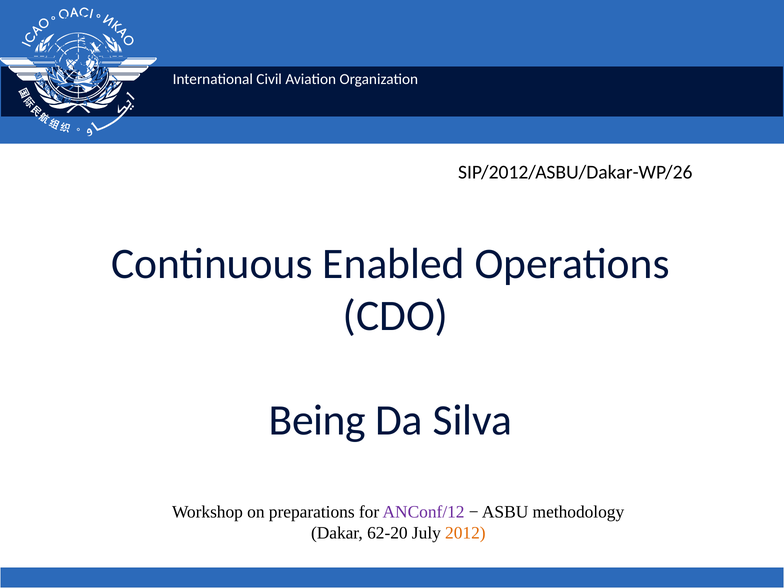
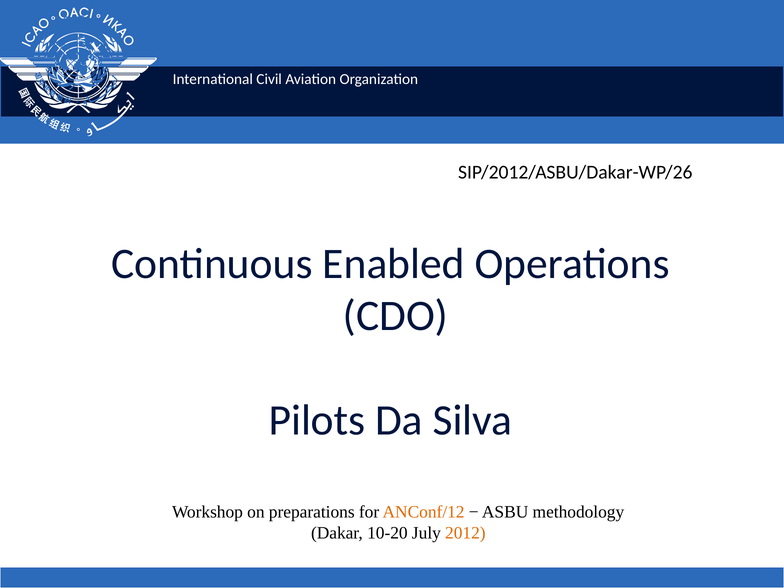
Being: Being -> Pilots (317, 421)
ANConf/12 colour: purple -> orange (424, 512)
62-20: 62-20 -> 10-20 (387, 533)
